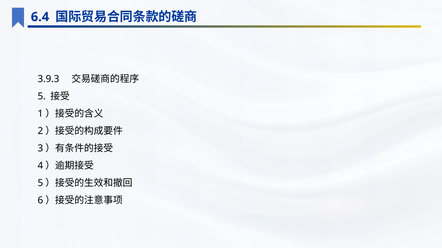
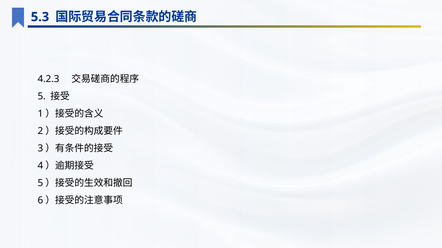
6.4: 6.4 -> 5.3 (40, 17)
3.9.3: 3.9.3 -> 4.2.3 (48, 79)
